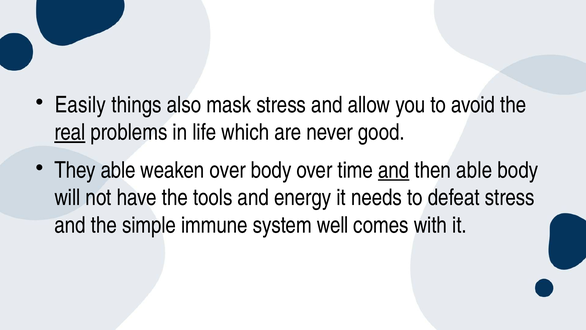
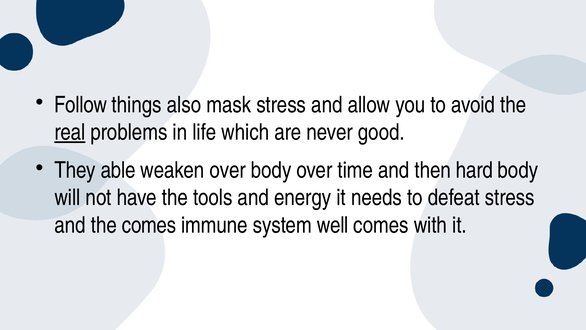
Easily: Easily -> Follow (81, 105)
and underline: present -> none (394, 170)
then able: able -> hard (474, 170)
the simple: simple -> comes (149, 225)
